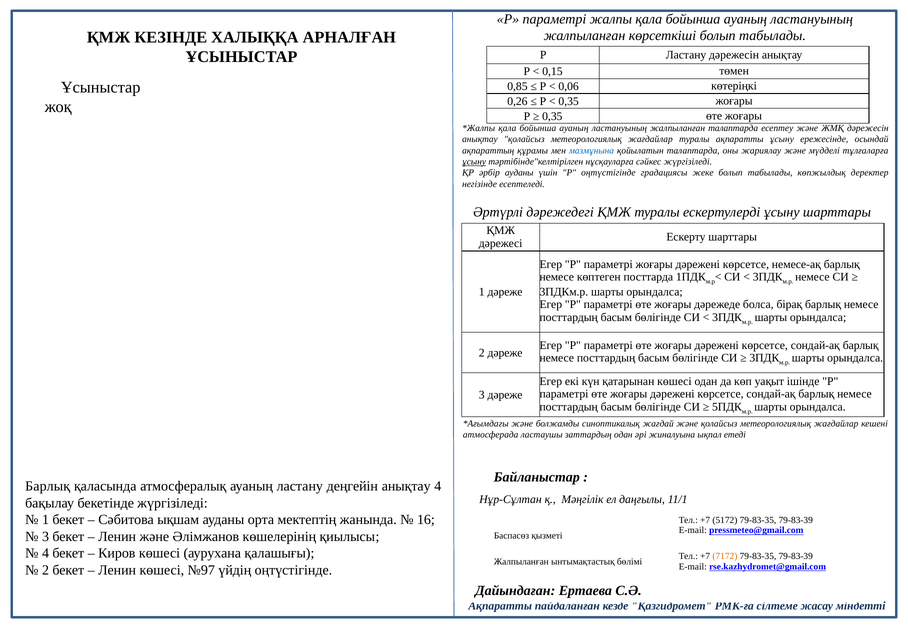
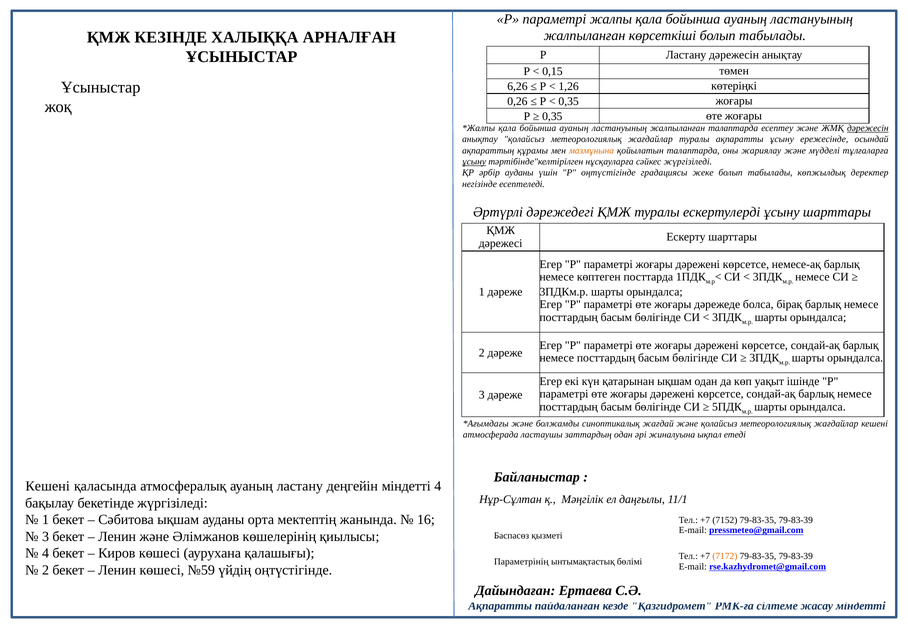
0,85: 0,85 -> 6,26 (517, 87)
0,06: 0,06 -> 1,26 (569, 87)
дәрежесін underline: none -> present (868, 128)
мазмұнына colour: blue -> orange (592, 151)
қатарынан көшесі: көшесі -> ықшам (675, 382)
Барлық: Барлық -> Кешені (48, 487)
деңгейін анықтау: анықтау -> міндетті (406, 487)
5172: 5172 -> 7152 (725, 521)
Жалпыланған: Жалпыланған -> Параметрінің (521, 562)
№97: №97 -> №59 (201, 571)
